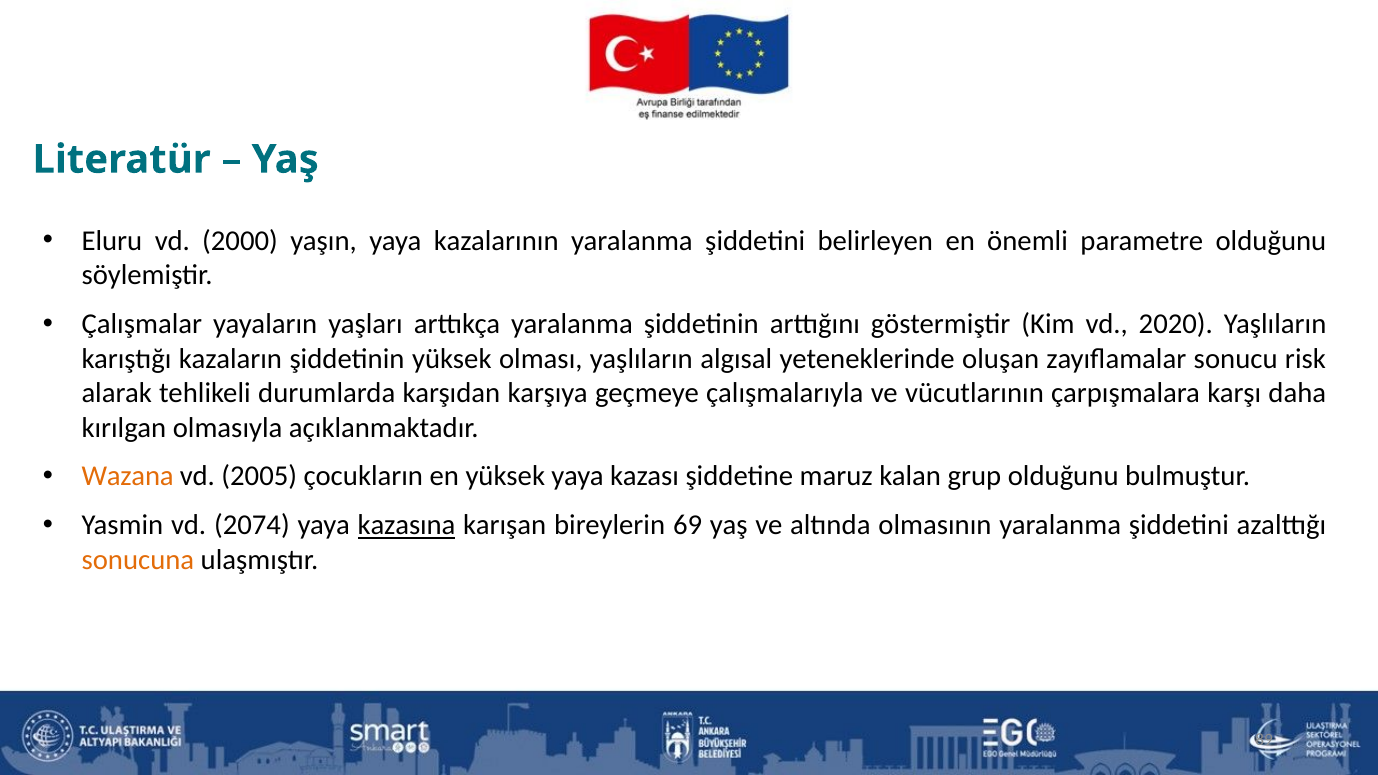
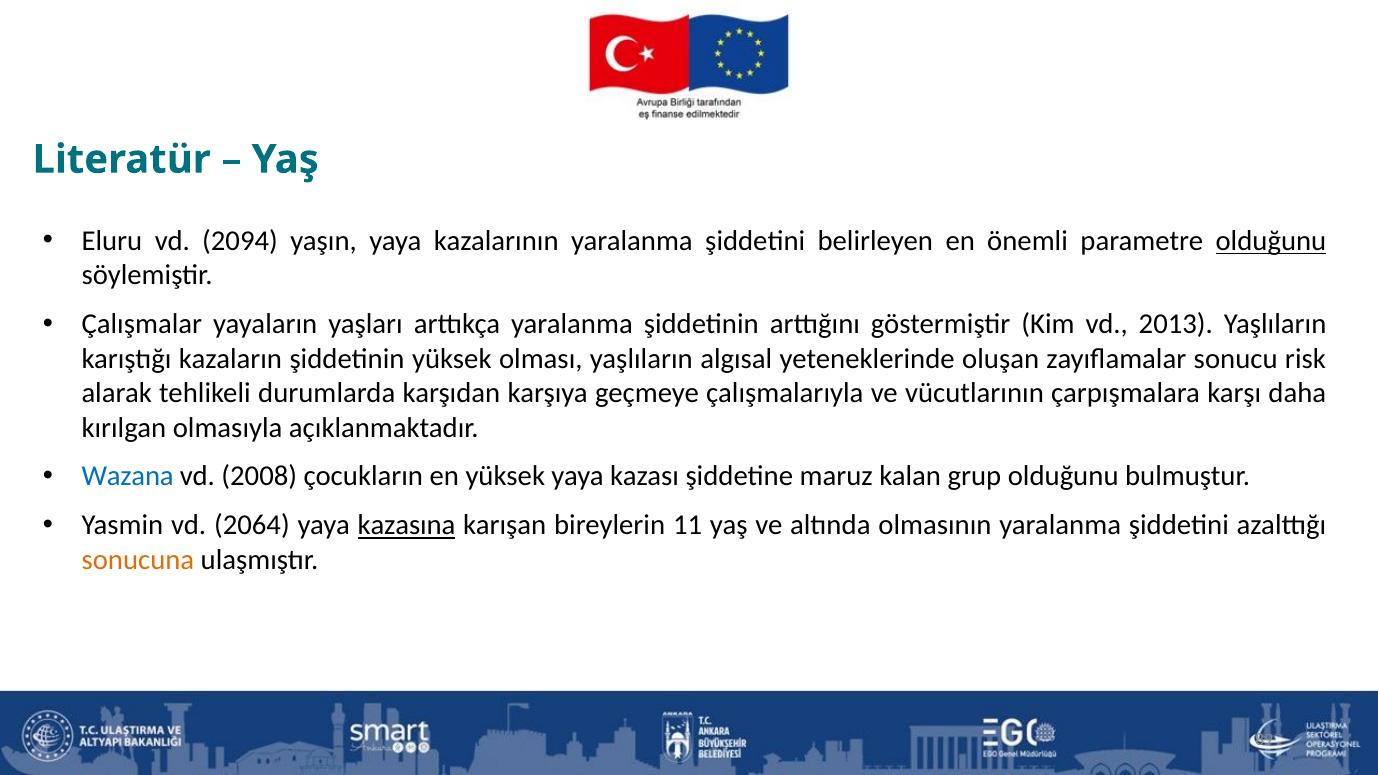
2000: 2000 -> 2094 (240, 241)
olduğunu underline: none -> present (1271, 241)
2020: 2020 -> 2013 (1176, 324)
Wazana colour: orange -> blue (128, 477)
2005: 2005 -> 2008 (259, 477)
2074: 2074 -> 2064 (252, 525)
69: 69 -> 11 (688, 525)
